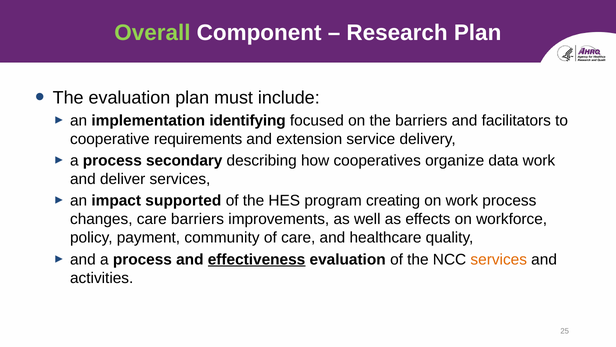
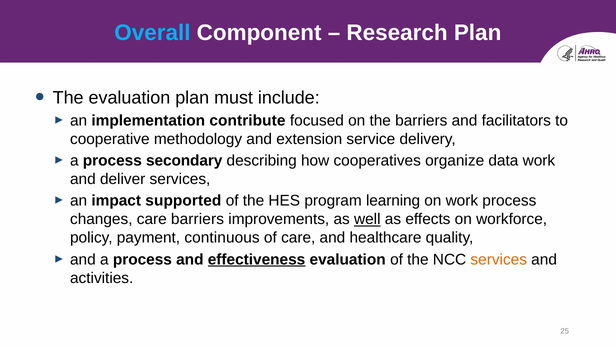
Overall colour: light green -> light blue (152, 33)
identifying: identifying -> contribute (247, 120)
requirements: requirements -> methodology (198, 139)
creating: creating -> learning (393, 201)
well underline: none -> present (367, 219)
community: community -> continuous (222, 237)
